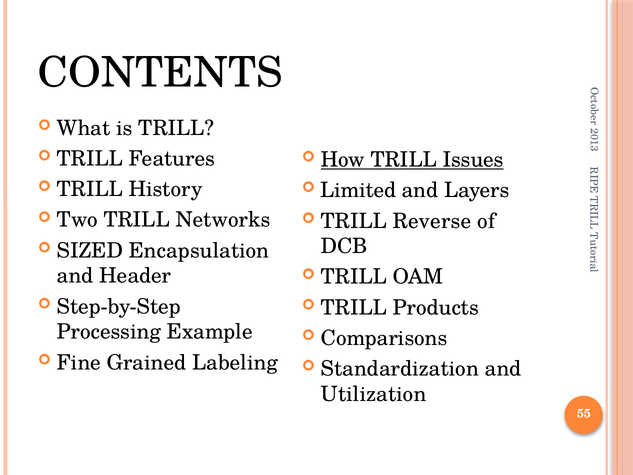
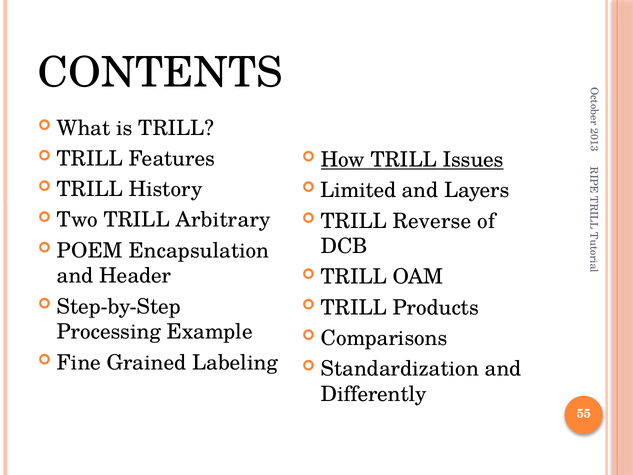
Networks: Networks -> Arbitrary (223, 220)
SIZED: SIZED -> POEM (90, 250)
Utilization: Utilization -> Differently (374, 394)
